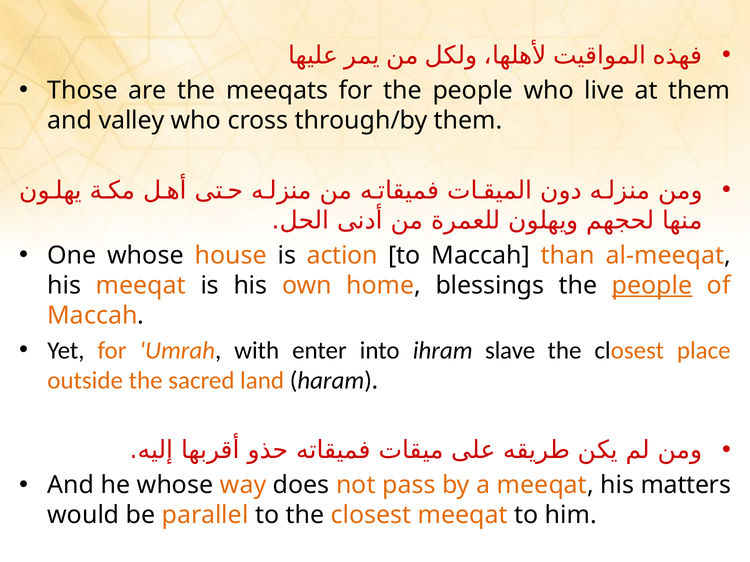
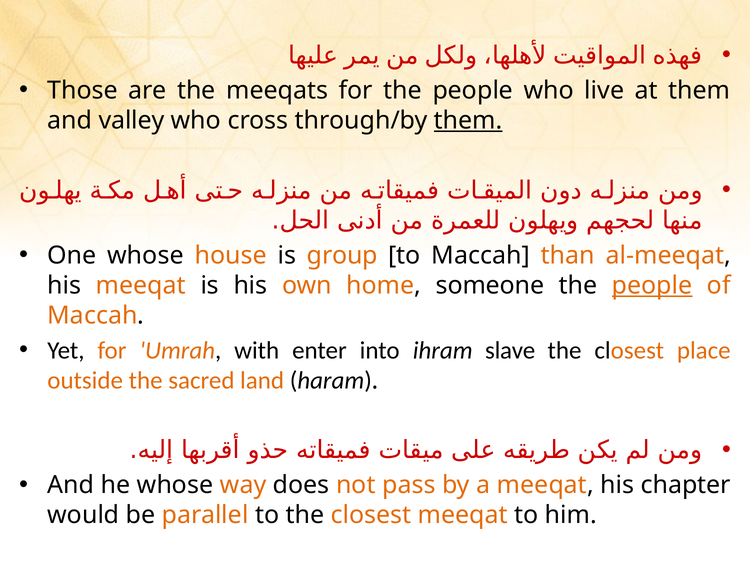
them underline: none -> present (468, 121)
action: action -> group (342, 256)
blessings: blessings -> someone (490, 286)
matters: matters -> chapter (686, 486)
